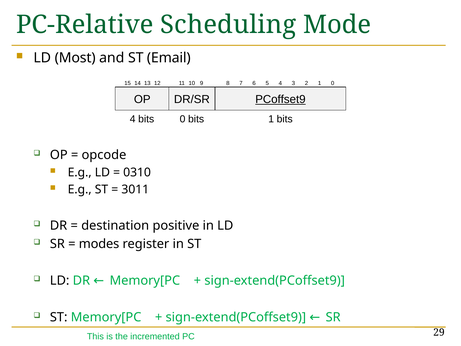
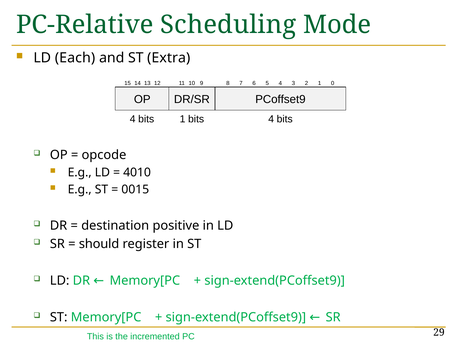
Most: Most -> Each (75, 58)
Email: Email -> Extra (169, 58)
PCoffset9 underline: present -> none (280, 99)
bits 0: 0 -> 1 (183, 119)
bits 1: 1 -> 4 (271, 119)
0310: 0310 -> 4010 (137, 172)
3011: 3011 -> 0015 (135, 189)
modes: modes -> should (99, 244)
